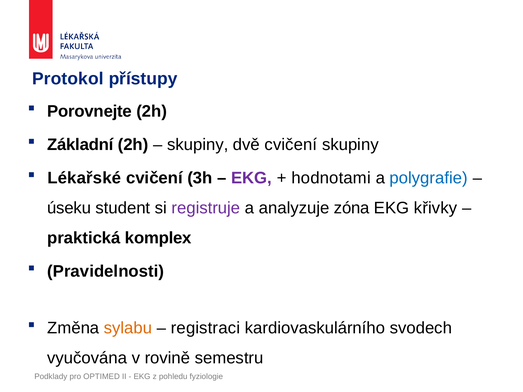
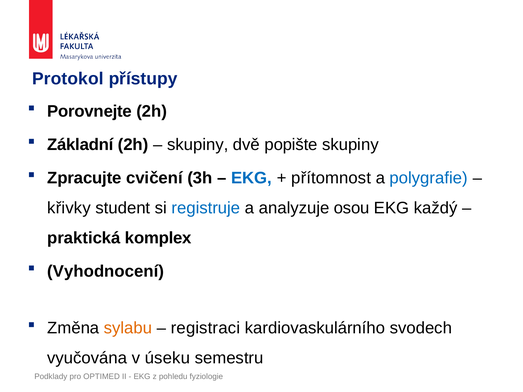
dvě cvičení: cvičení -> popište (291, 145)
Lékařské: Lékařské -> Zpracujte (84, 178)
EKG colour: purple -> blue (251, 178)
hodnotami: hodnotami -> přítomnost (331, 178)
úseku: úseku -> křivky (69, 208)
registruje colour: purple -> blue (206, 208)
zóna: zóna -> osou (352, 208)
křivky: křivky -> každý (436, 208)
Pravidelnosti: Pravidelnosti -> Vyhodnocení (106, 272)
rovině: rovině -> úseku (167, 358)
